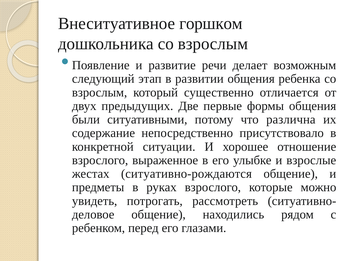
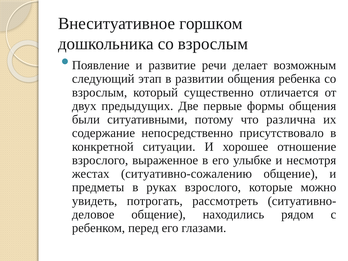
взрослые: взрослые -> несмотря (311, 160)
ситуативно-рождаются: ситуативно-рождаются -> ситуативно-сожалению (186, 174)
